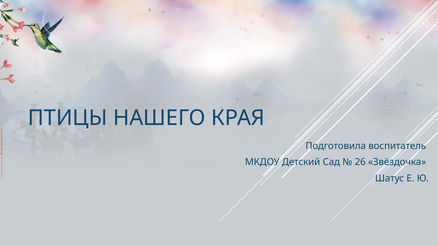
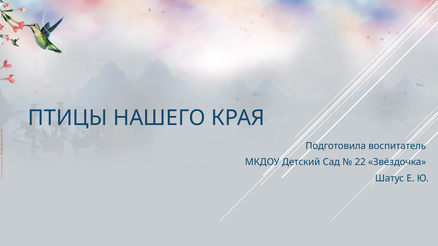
26: 26 -> 22 (360, 162)
